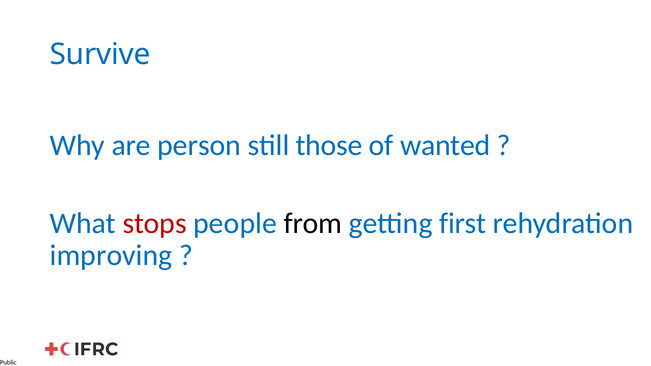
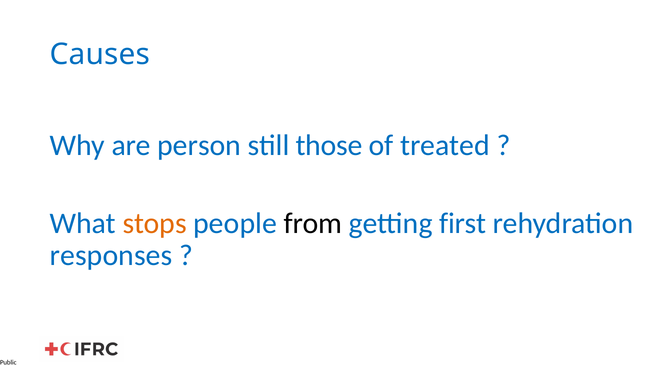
Survive: Survive -> Causes (100, 55)
wanted: wanted -> treated (445, 145)
stops colour: red -> orange (155, 223)
improving: improving -> responses (111, 256)
